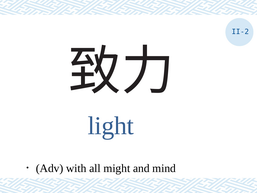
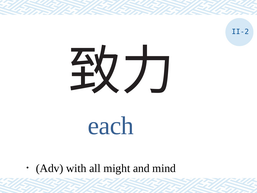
light: light -> each (111, 126)
